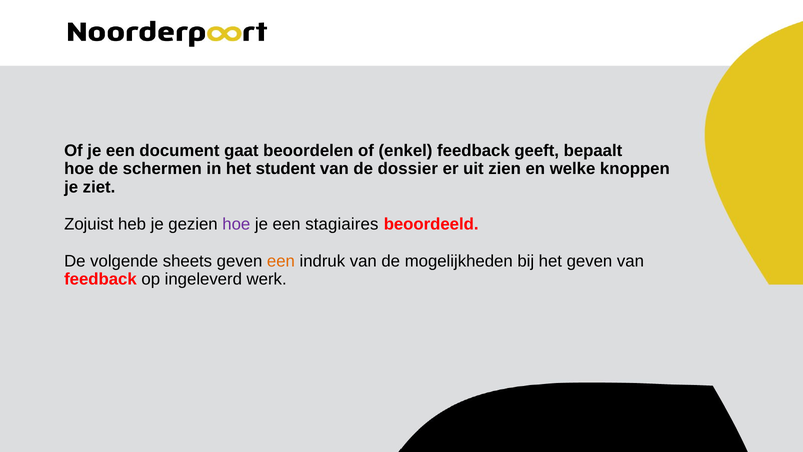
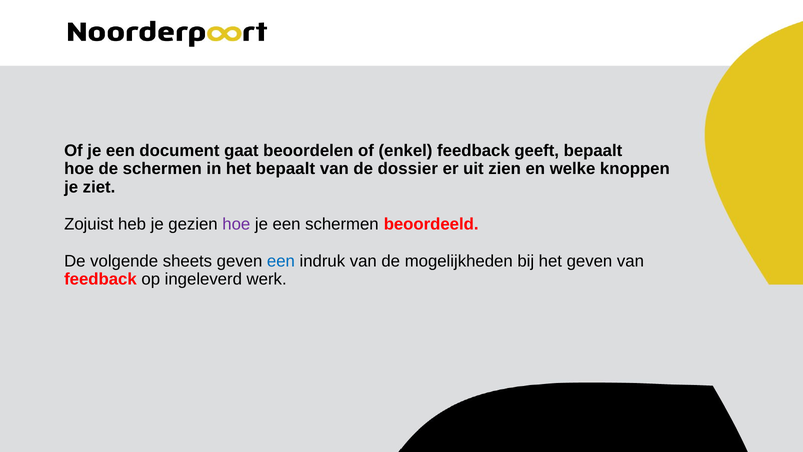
het student: student -> bepaalt (285, 169)
een stagiaires: stagiaires -> schermen (342, 224)
een colour: orange -> blue (281, 261)
